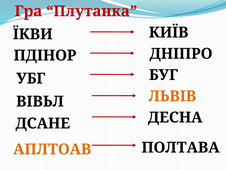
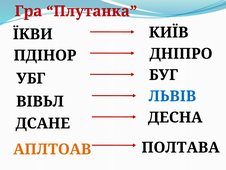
ЛЬВІВ colour: orange -> blue (172, 96)
